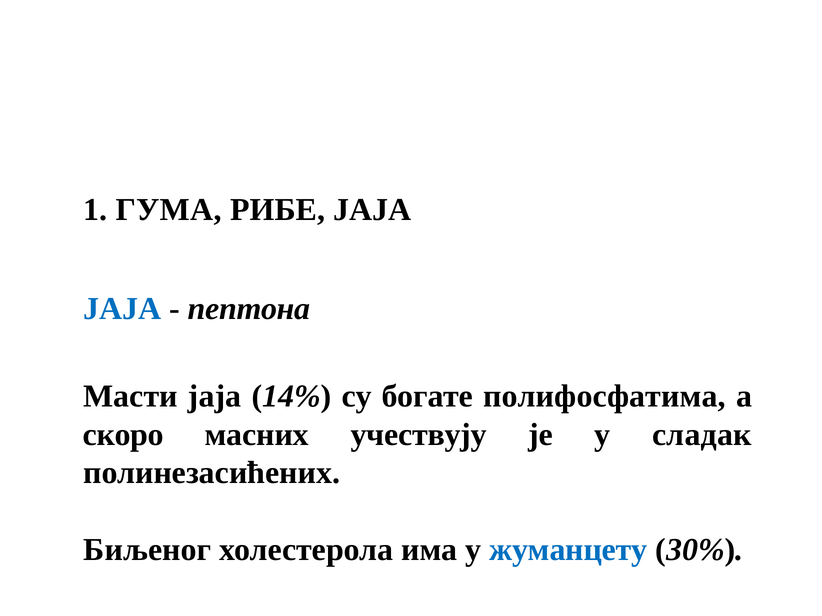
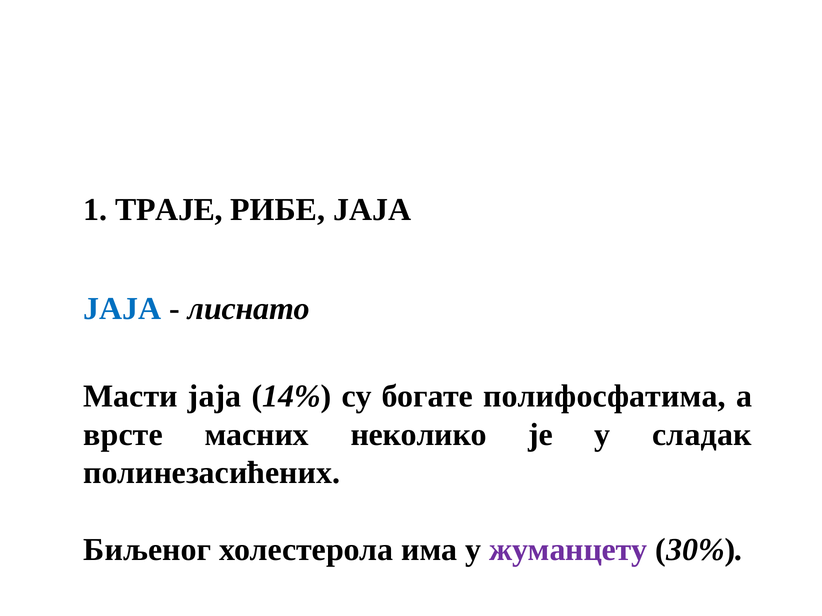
ГУМА: ГУМА -> ТРАЈЕ (169, 210)
пептона: пептона -> лиснато (249, 309)
скорo: скорo -> врсте (123, 435)
учествују: учествују -> неколико (419, 435)
жуманцету colour: blue -> purple (568, 550)
